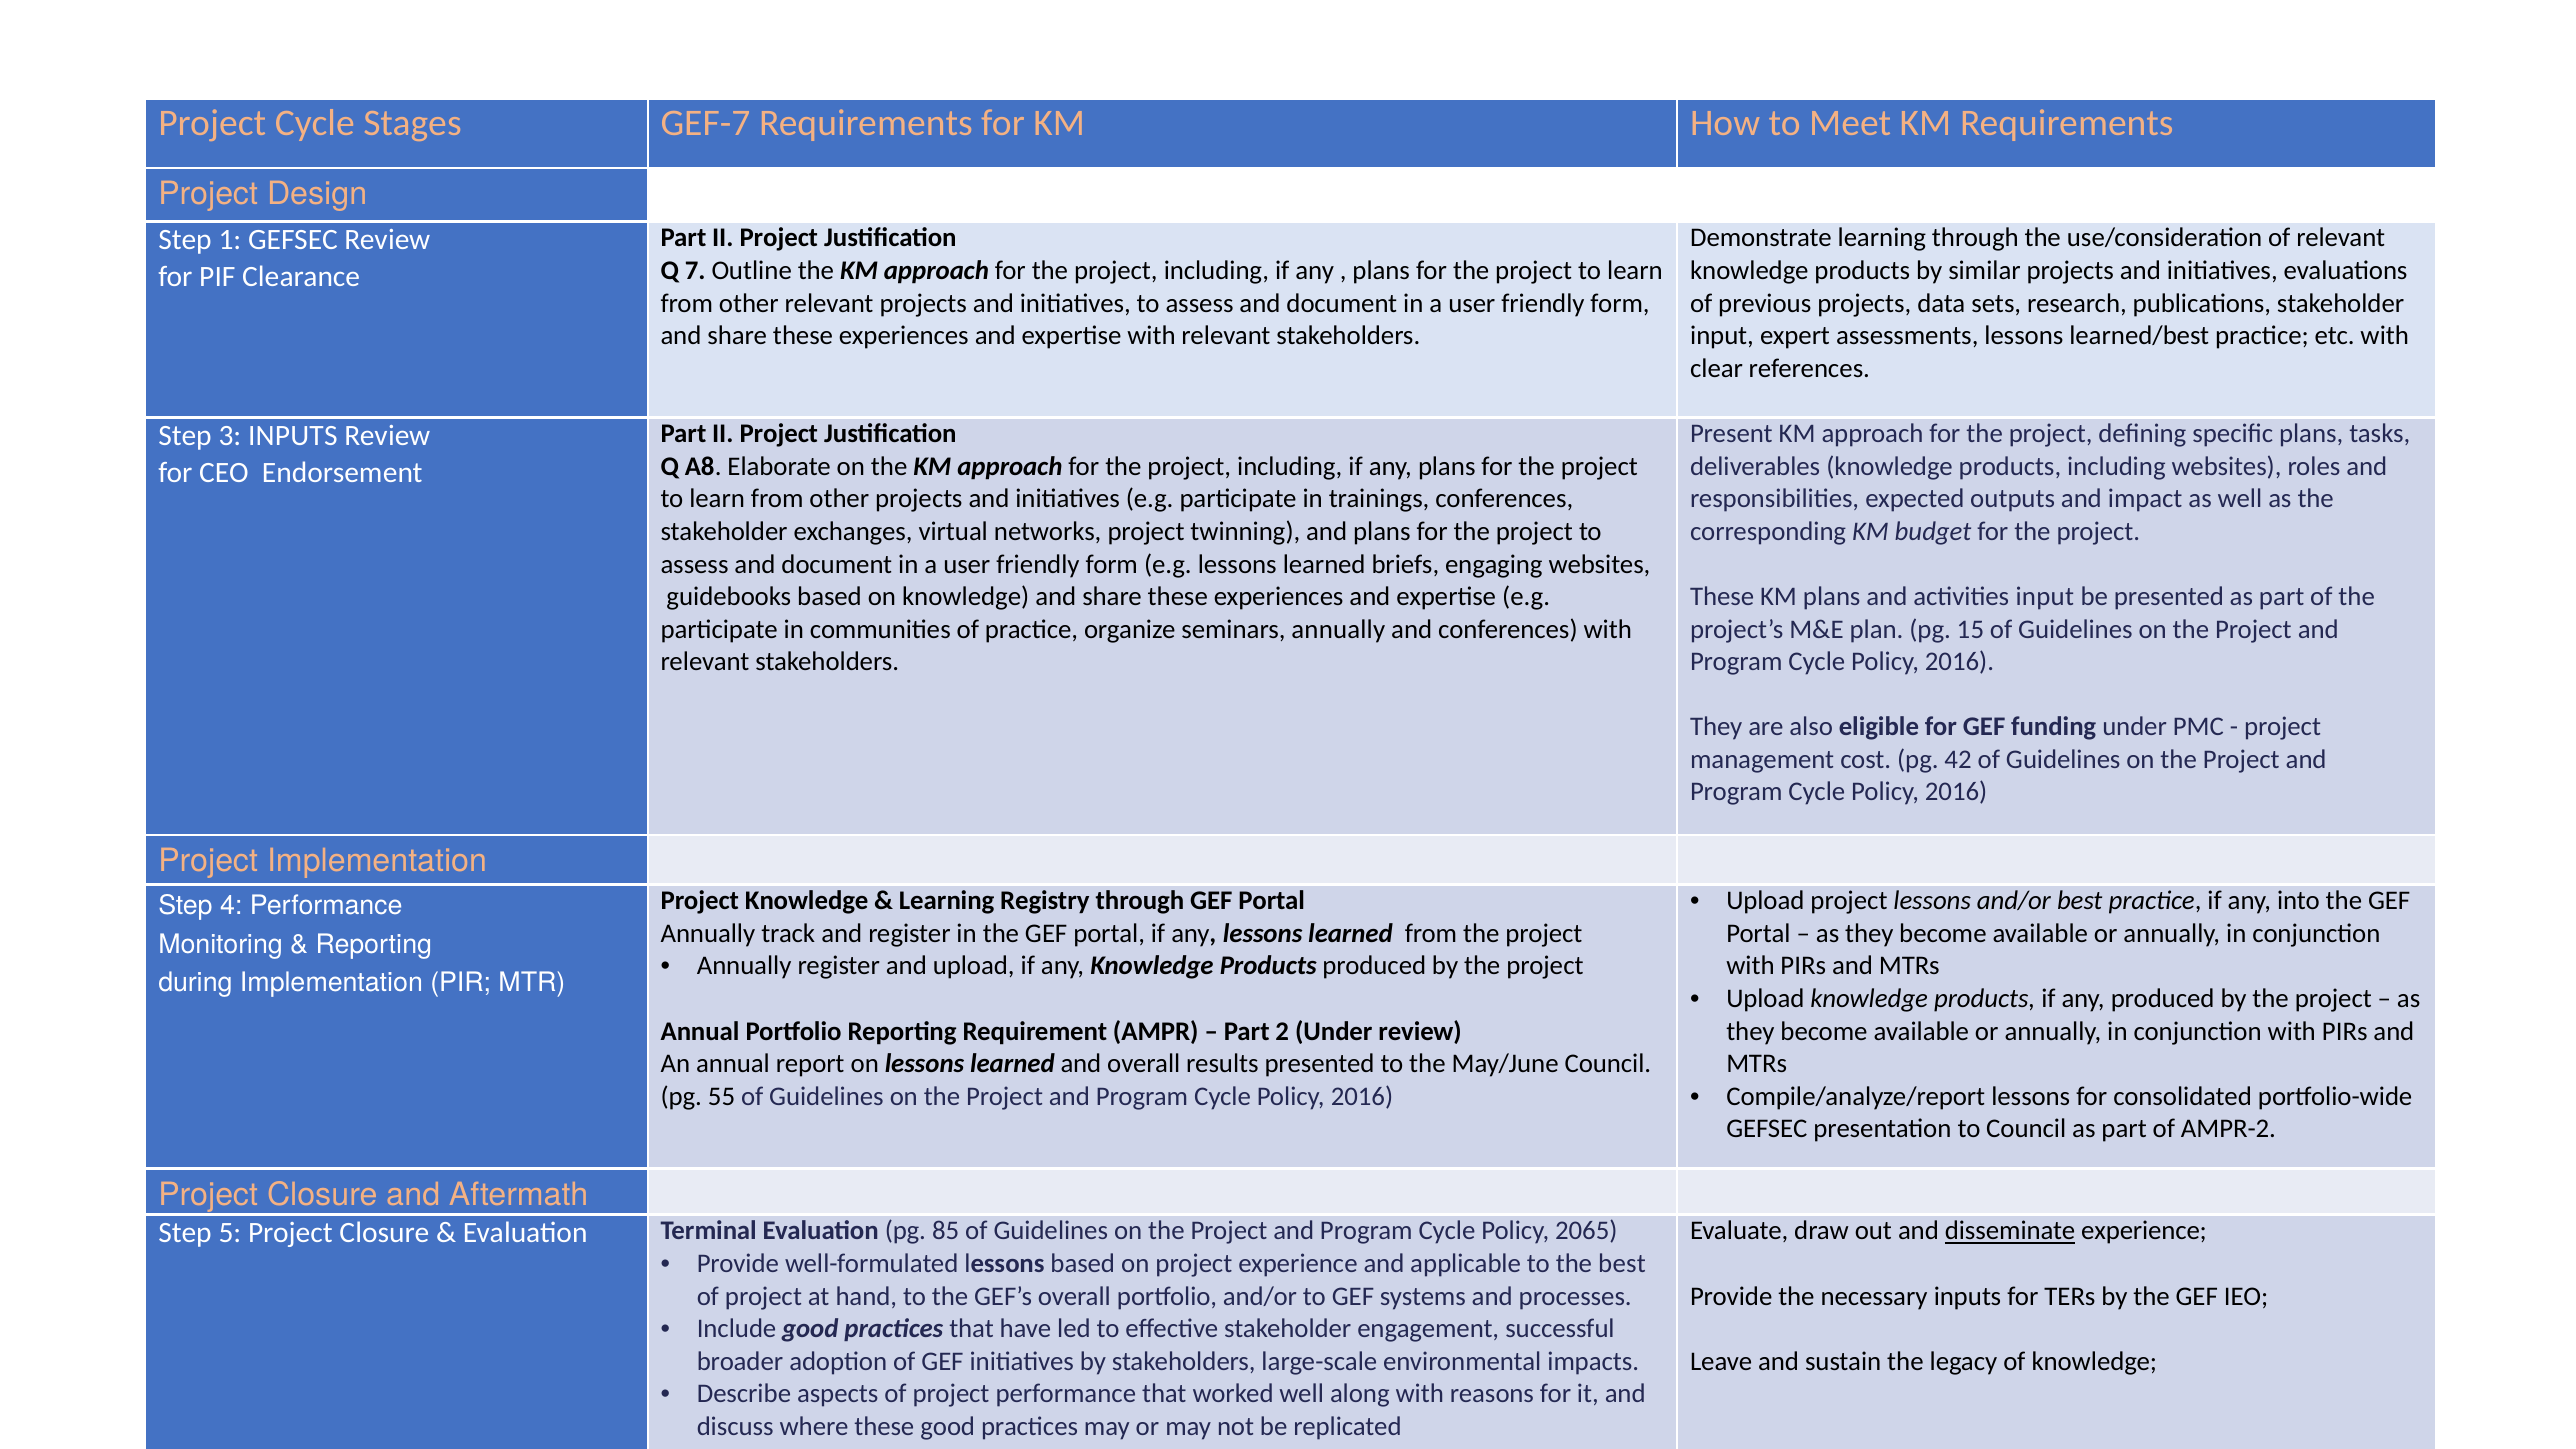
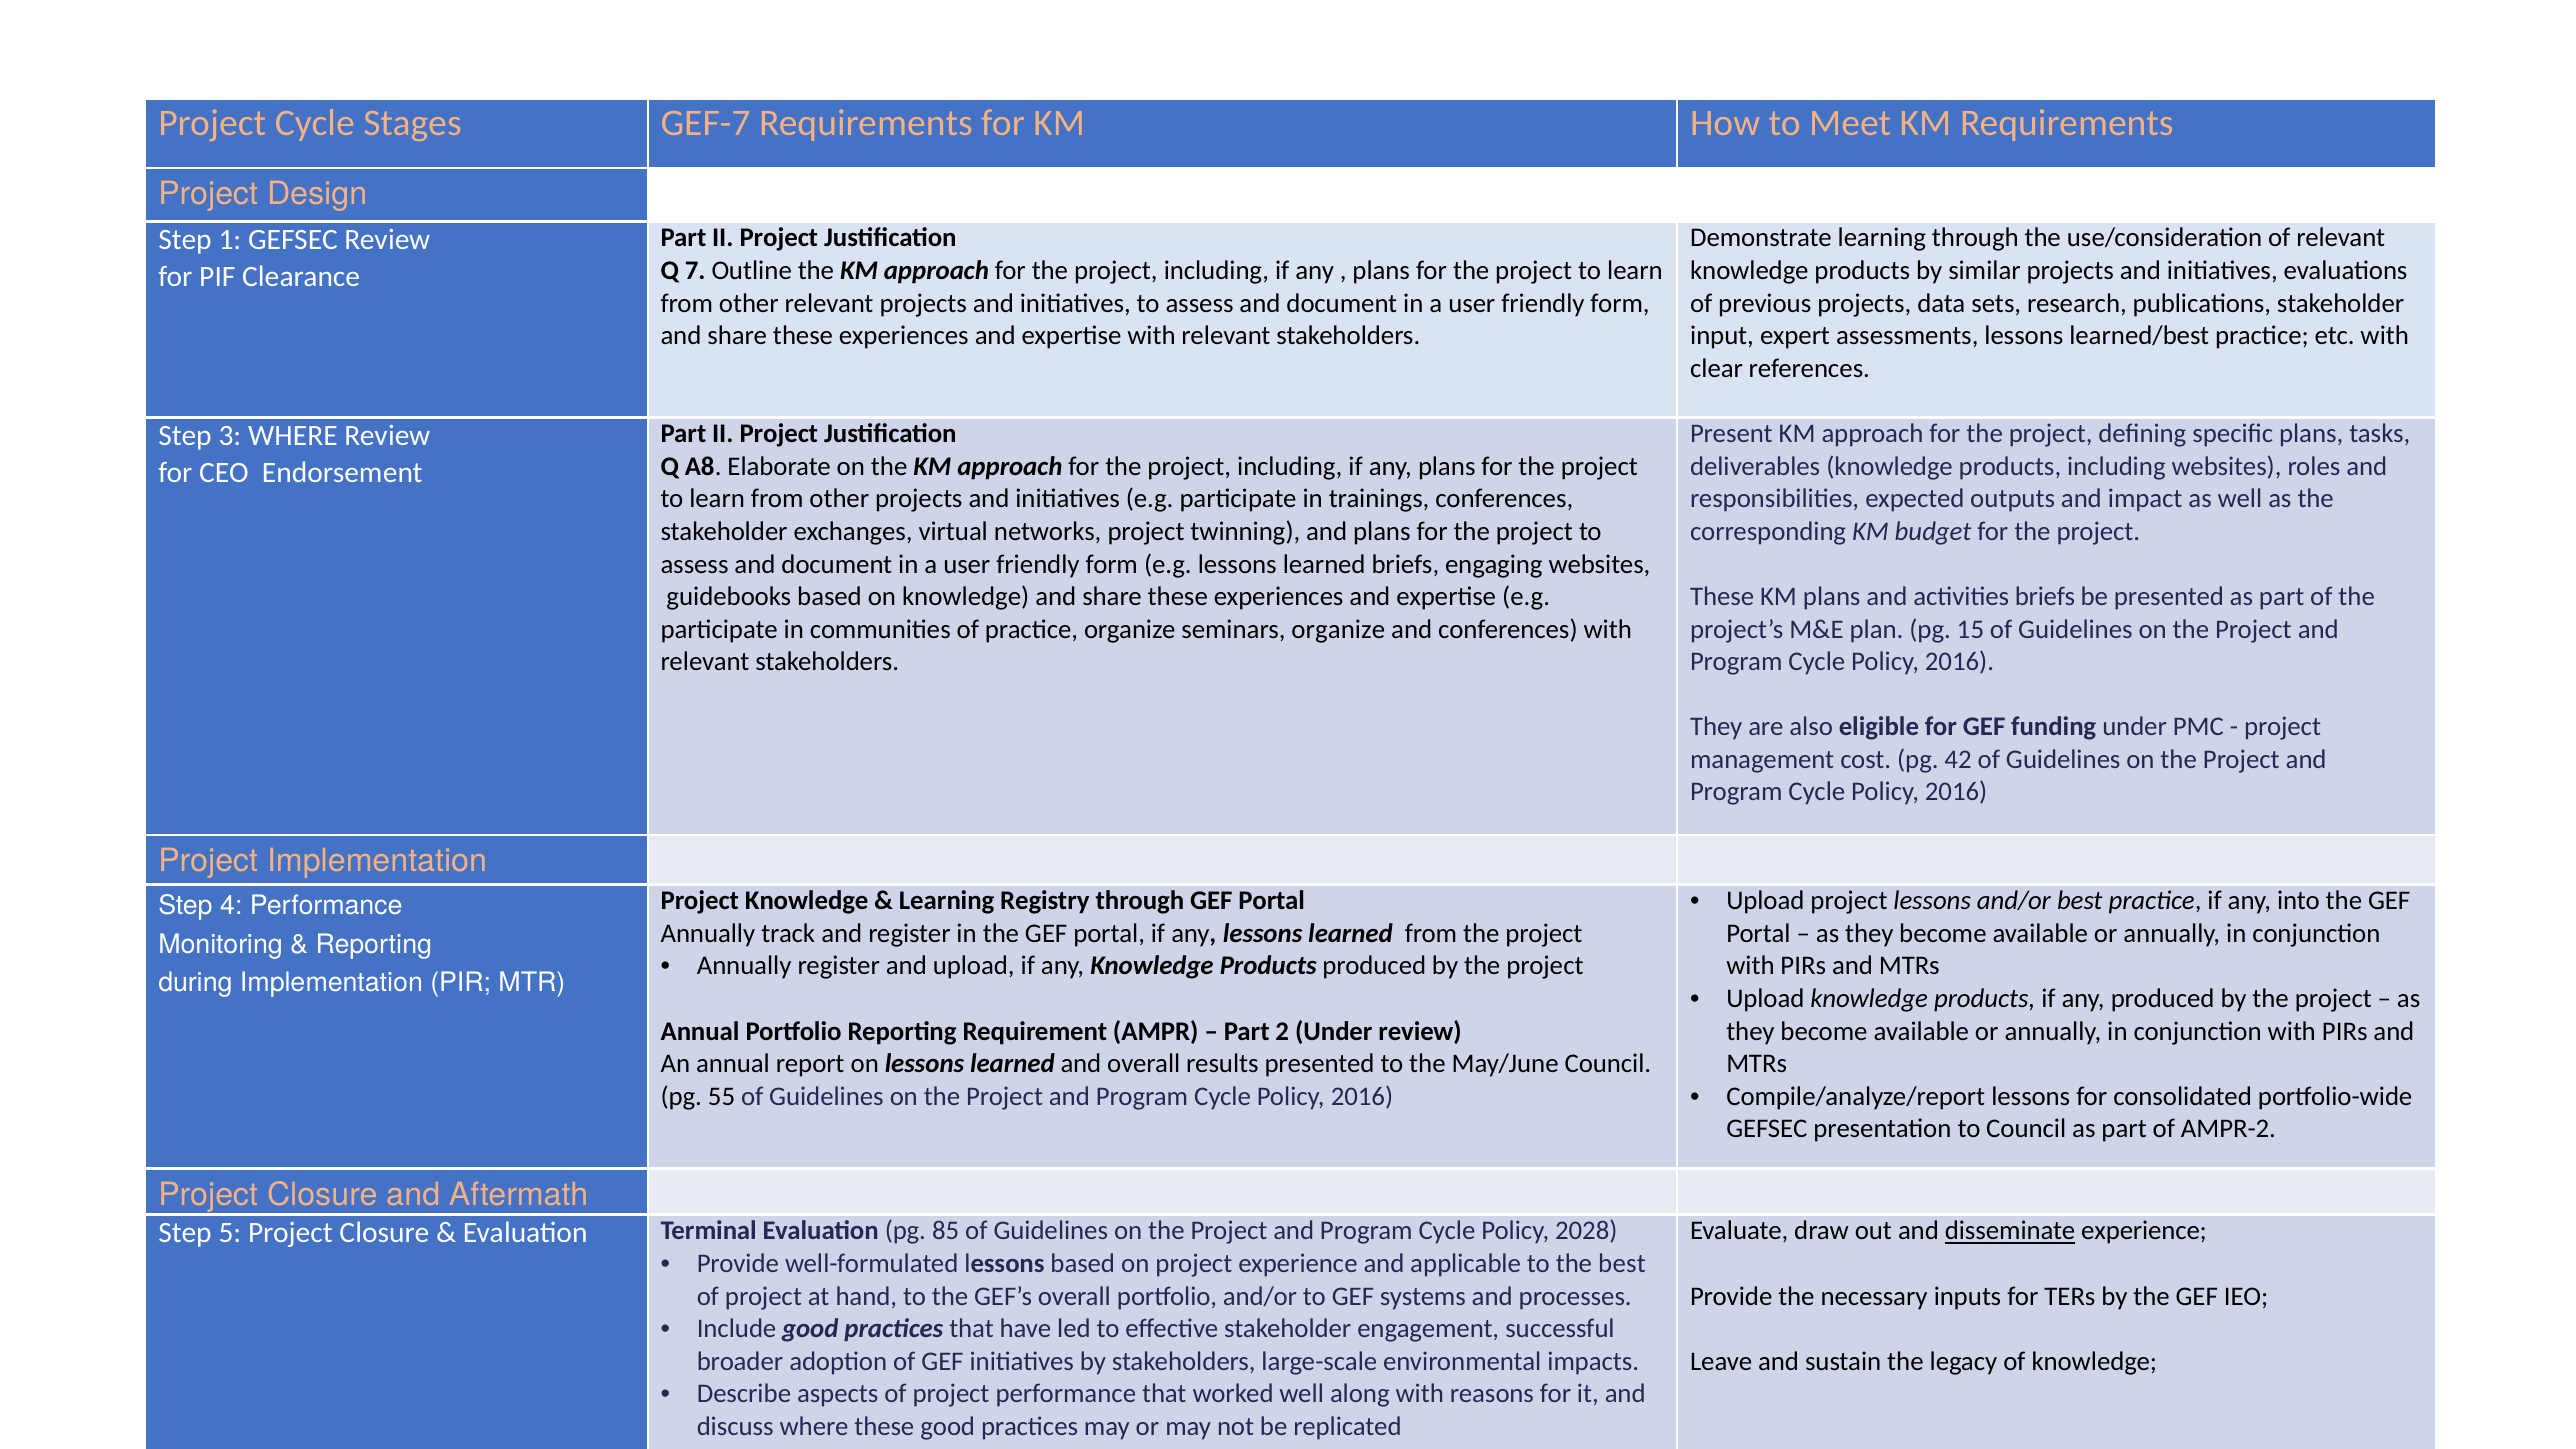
3 INPUTS: INPUTS -> WHERE (293, 436)
activities input: input -> briefs (2045, 597)
seminars annually: annually -> organize (1338, 629)
2065: 2065 -> 2028 (1586, 1231)
